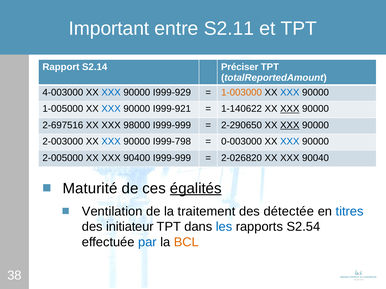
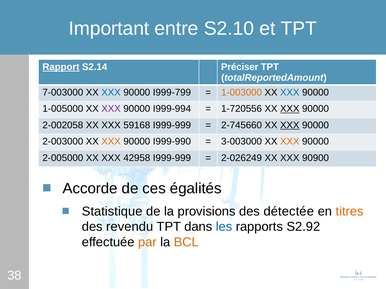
S2.11: S2.11 -> S2.10 (229, 29)
Rapport underline: none -> present (61, 67)
4-003000: 4-003000 -> 7-003000 (63, 93)
I999-929: I999-929 -> I999-799 (172, 93)
XXX colour: blue -> purple (111, 109)
I999-921: I999-921 -> I999-994 (172, 109)
1-140622: 1-140622 -> 1-720556 (242, 109)
2-697516: 2-697516 -> 2-002058 (63, 125)
98000: 98000 -> 59168 (137, 125)
2-290650: 2-290650 -> 2-745660 (242, 125)
XXX colour: blue -> orange (111, 142)
I999-798: I999-798 -> I999-990 (172, 142)
0-003000: 0-003000 -> 3-003000 (242, 142)
XXX colour: blue -> orange (290, 142)
90400: 90400 -> 42958 (137, 158)
2-026820: 2-026820 -> 2-026249 (242, 158)
90040: 90040 -> 90900 (316, 158)
Maturité: Maturité -> Accorde (90, 189)
égalités underline: present -> none (196, 189)
Ventilation: Ventilation -> Statistique (112, 212)
traitement: traitement -> provisions (207, 212)
titres colour: blue -> orange (350, 212)
initiateur: initiateur -> revendu (130, 227)
S2.54: S2.54 -> S2.92 (303, 227)
par colour: blue -> orange (147, 243)
